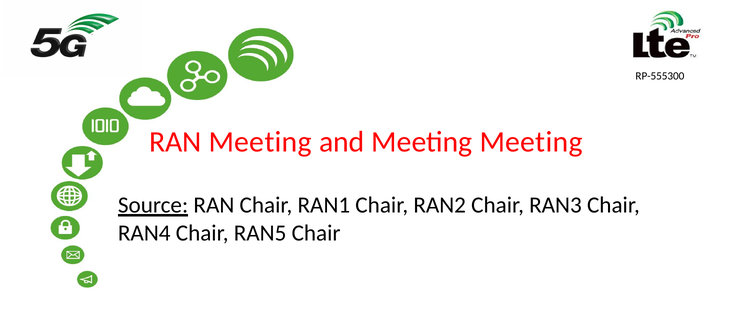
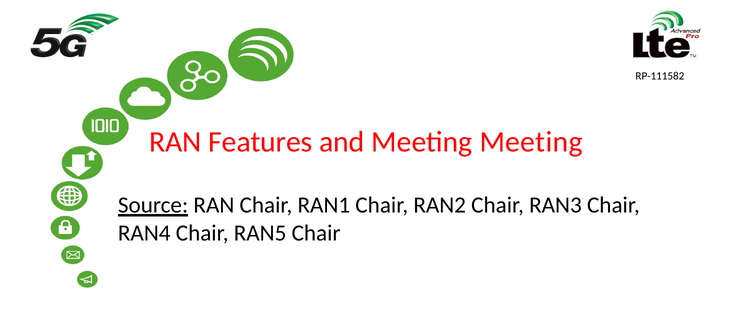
RP-555300: RP-555300 -> RP-111582 (660, 76)
RAN Meeting: Meeting -> Features (260, 142)
